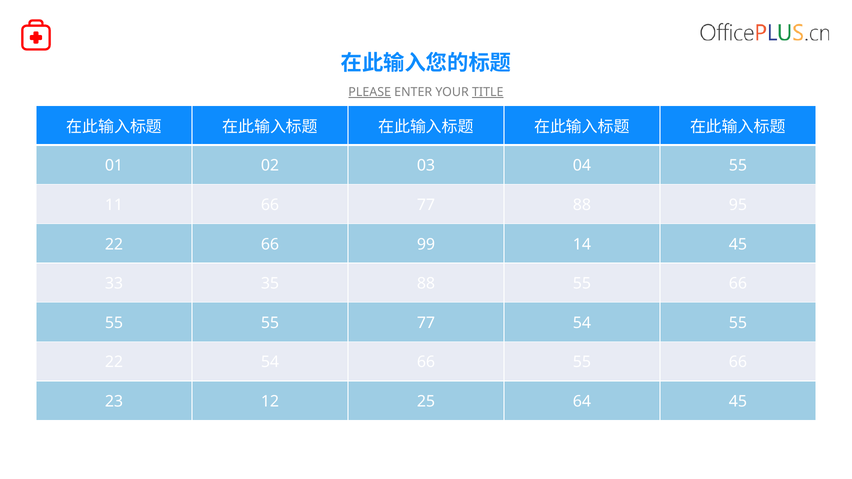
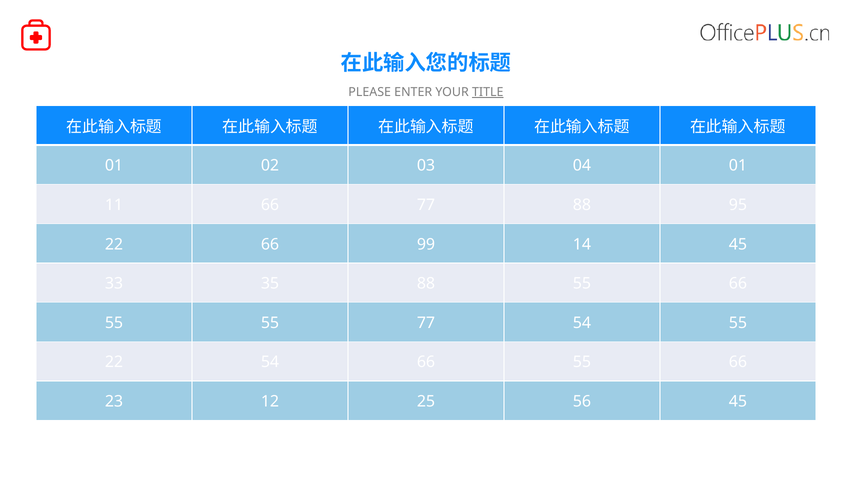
PLEASE underline: present -> none (370, 92)
04 55: 55 -> 01 (738, 166)
64: 64 -> 56 (582, 402)
